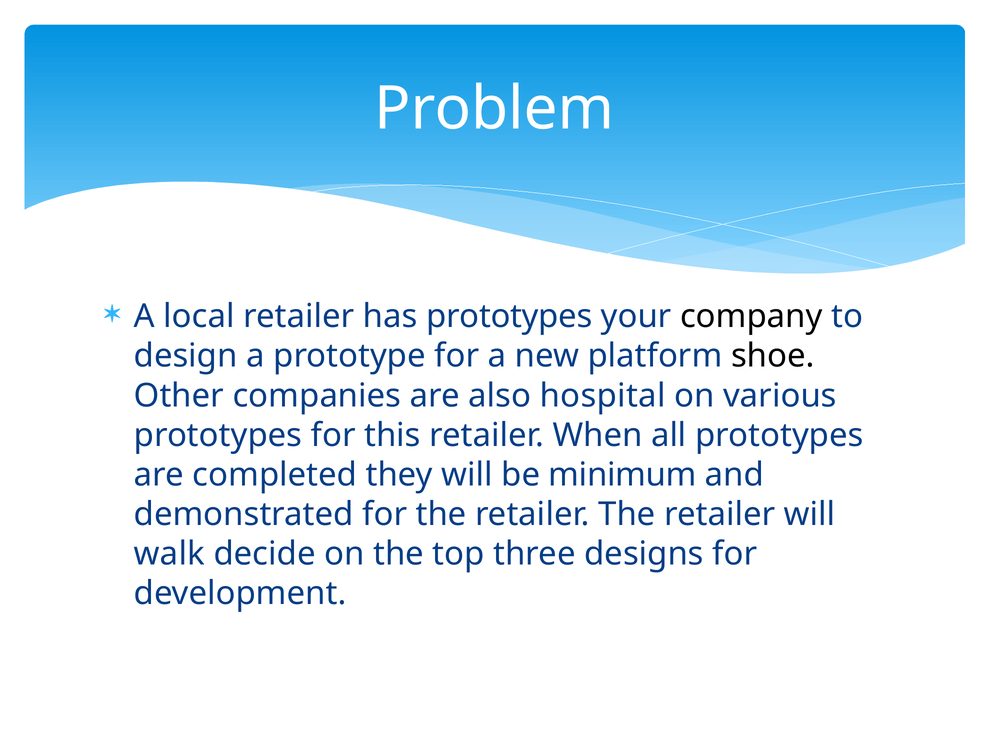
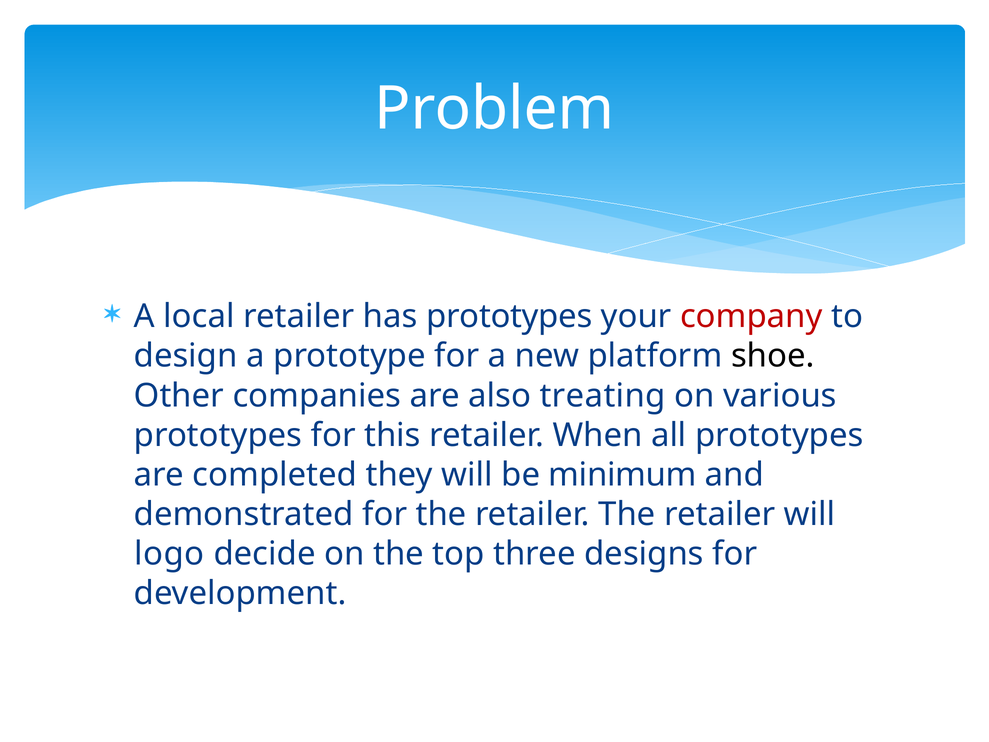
company colour: black -> red (751, 316)
hospital: hospital -> treating (603, 396)
walk: walk -> logo (169, 554)
